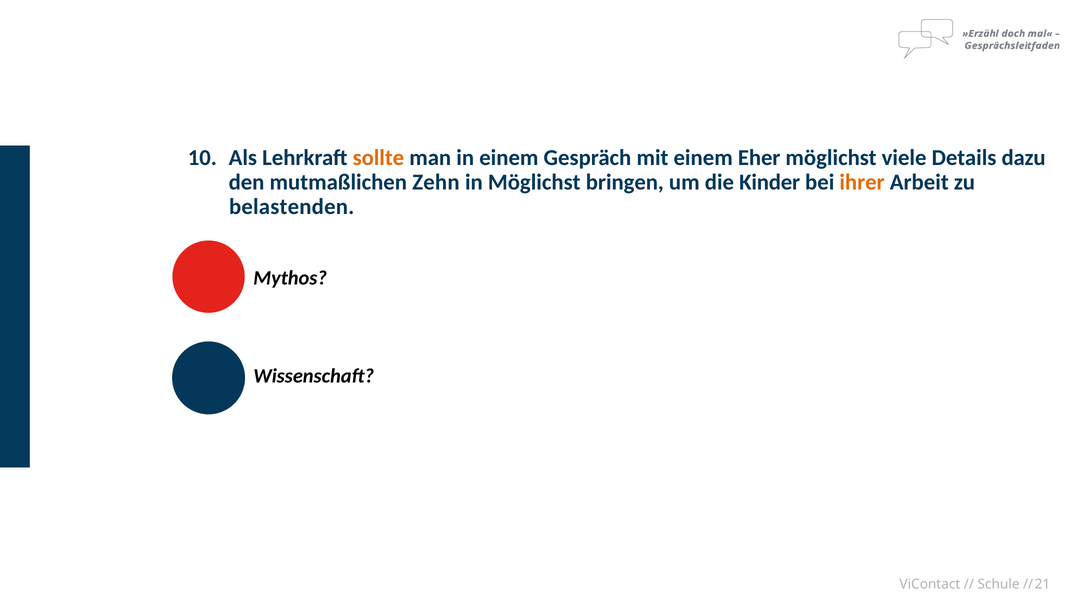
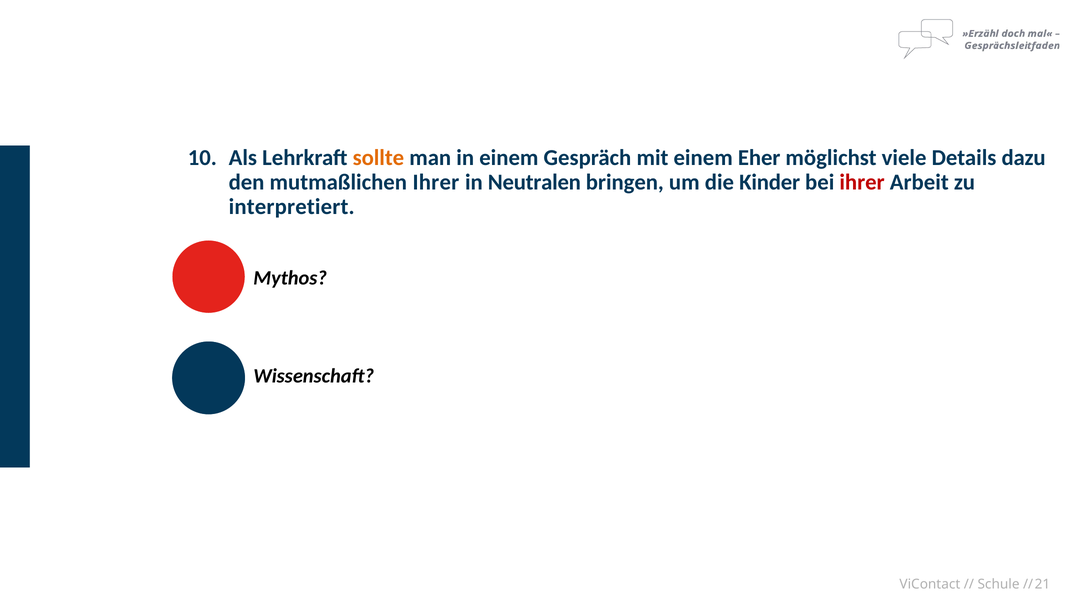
mutmaßlichen Zehn: Zehn -> Ihrer (436, 182)
in Möglichst: Möglichst -> Neutralen (534, 182)
ihrer colour: orange -> red (862, 182)
belastenden: belastenden -> interpretiert (292, 207)
